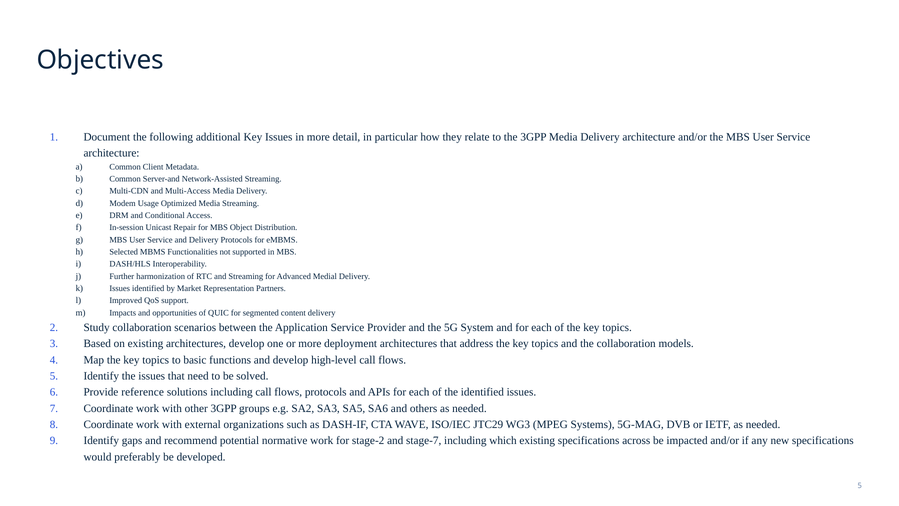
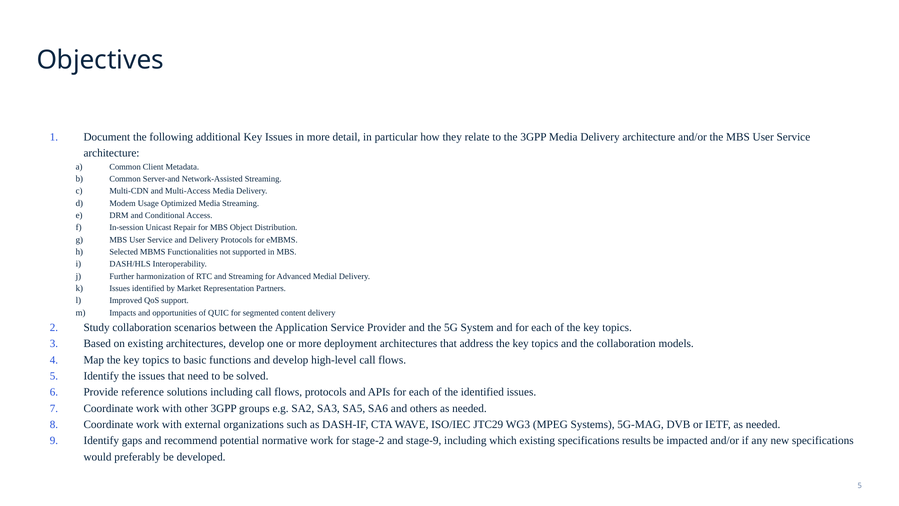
stage-7: stage-7 -> stage-9 (424, 440)
across: across -> results (636, 440)
